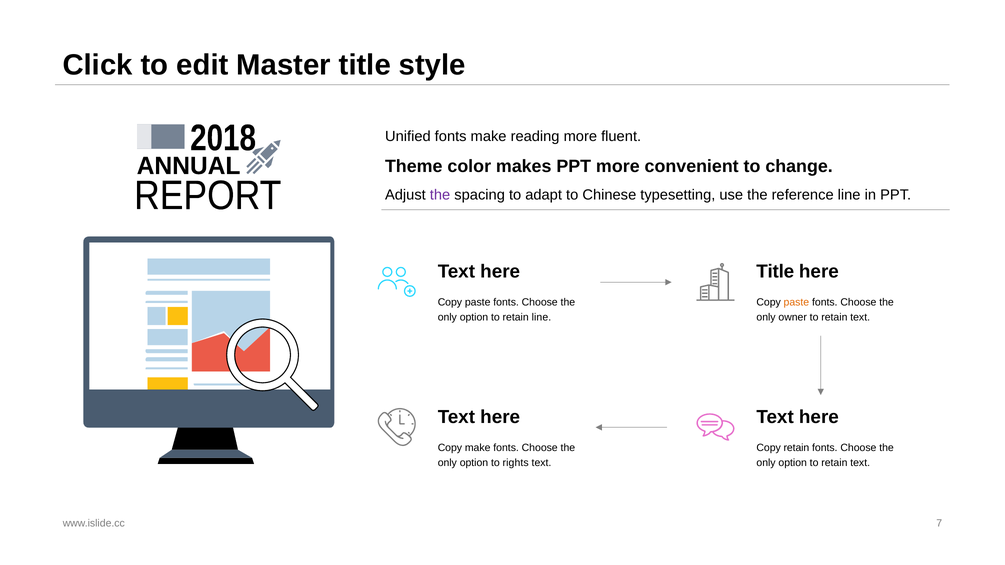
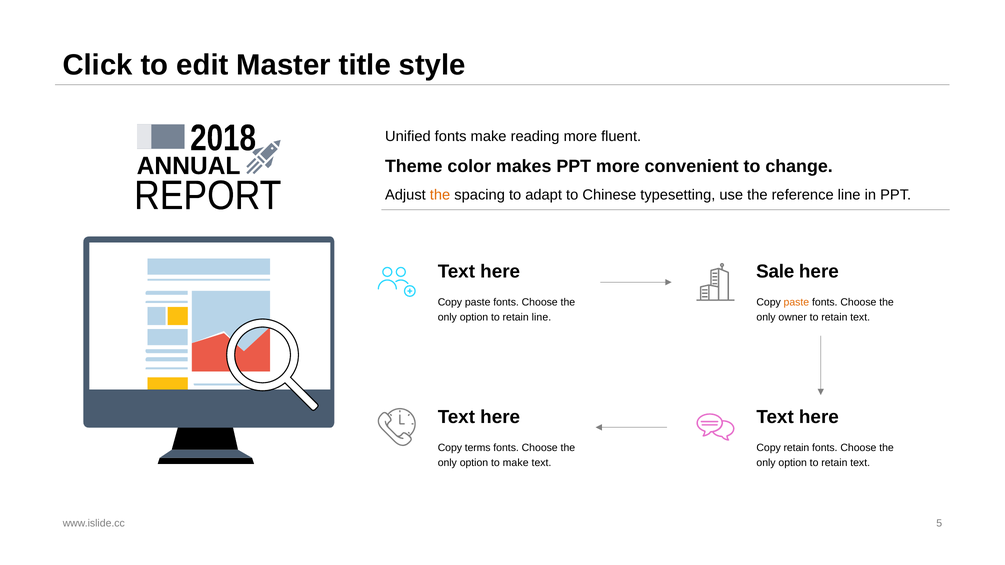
the colour: purple -> orange (440, 195)
Title: Title -> Sale (775, 272)
Copy make: make -> terms (478, 448)
to rights: rights -> make (516, 463)
7: 7 -> 5 (939, 524)
